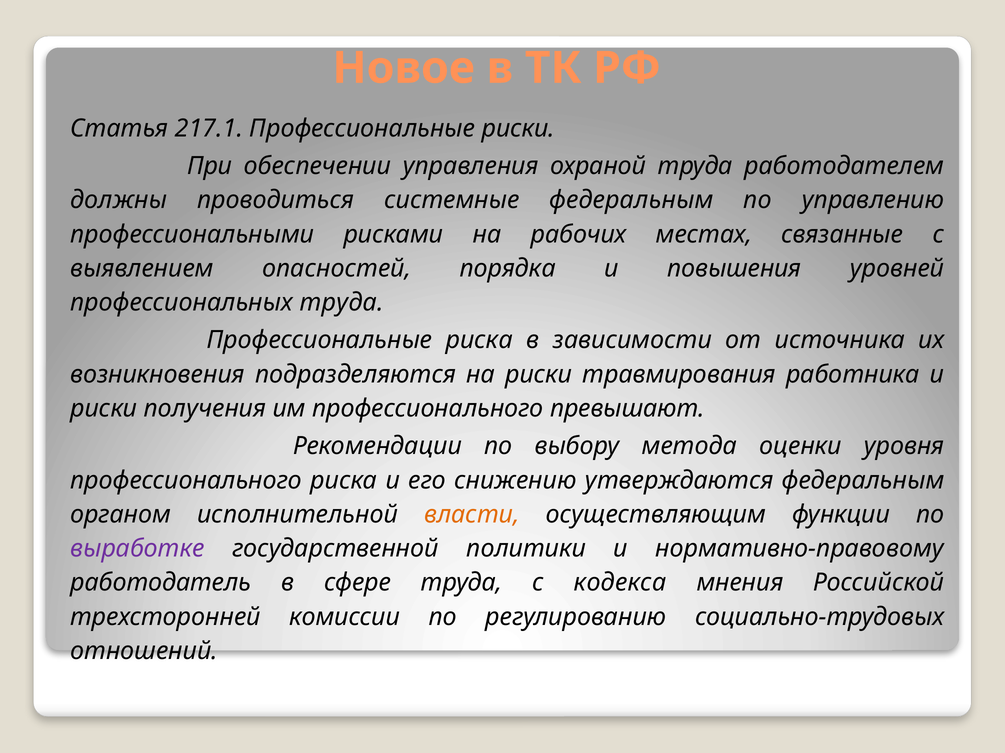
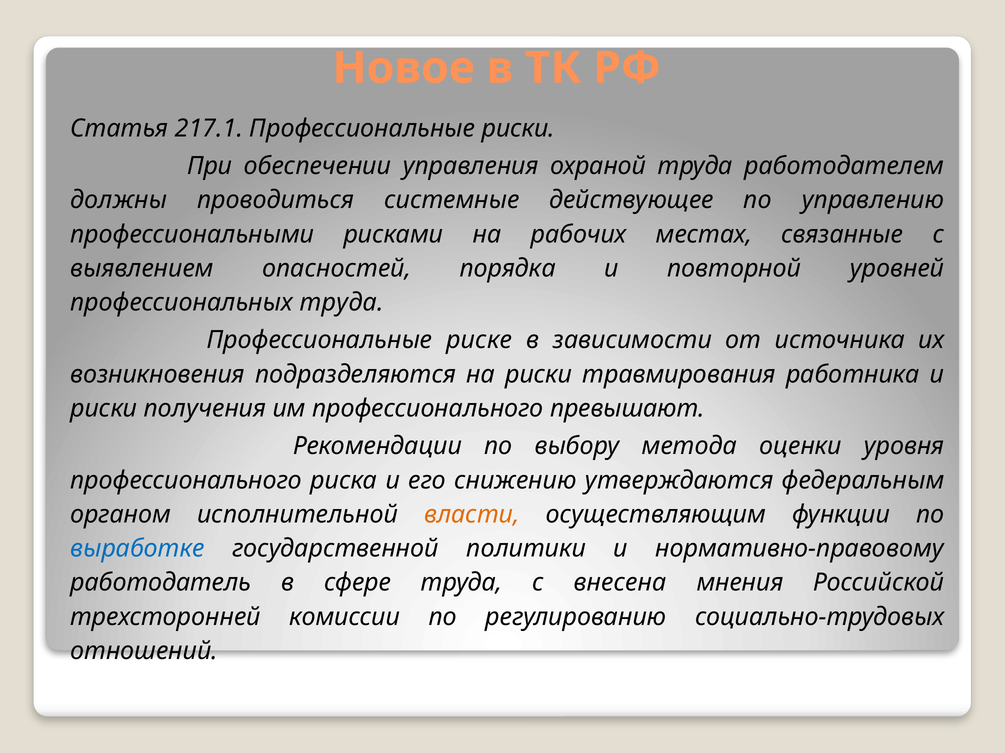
системные федеральным: федеральным -> действующее (632, 200)
повышения: повышения -> повторной (734, 269)
Профессиональные риска: риска -> риске (479, 340)
выработке colour: purple -> blue (137, 549)
кодекса: кодекса -> внесена (620, 583)
